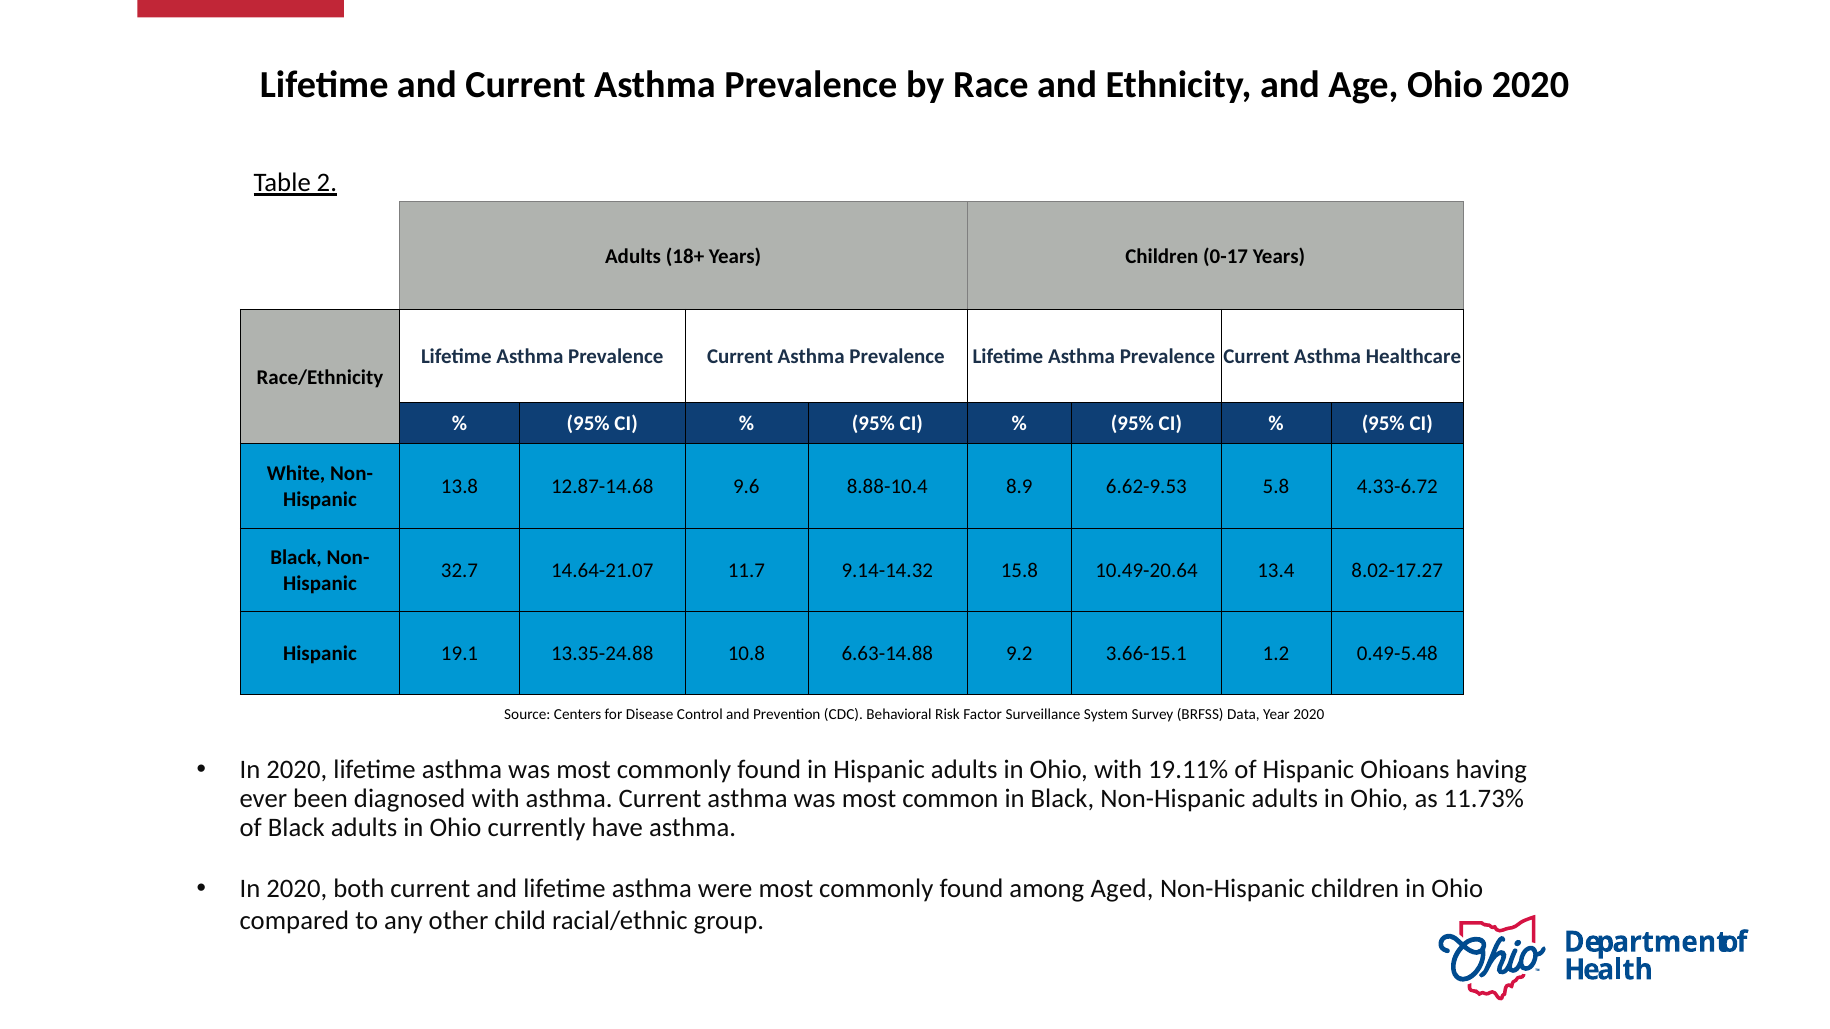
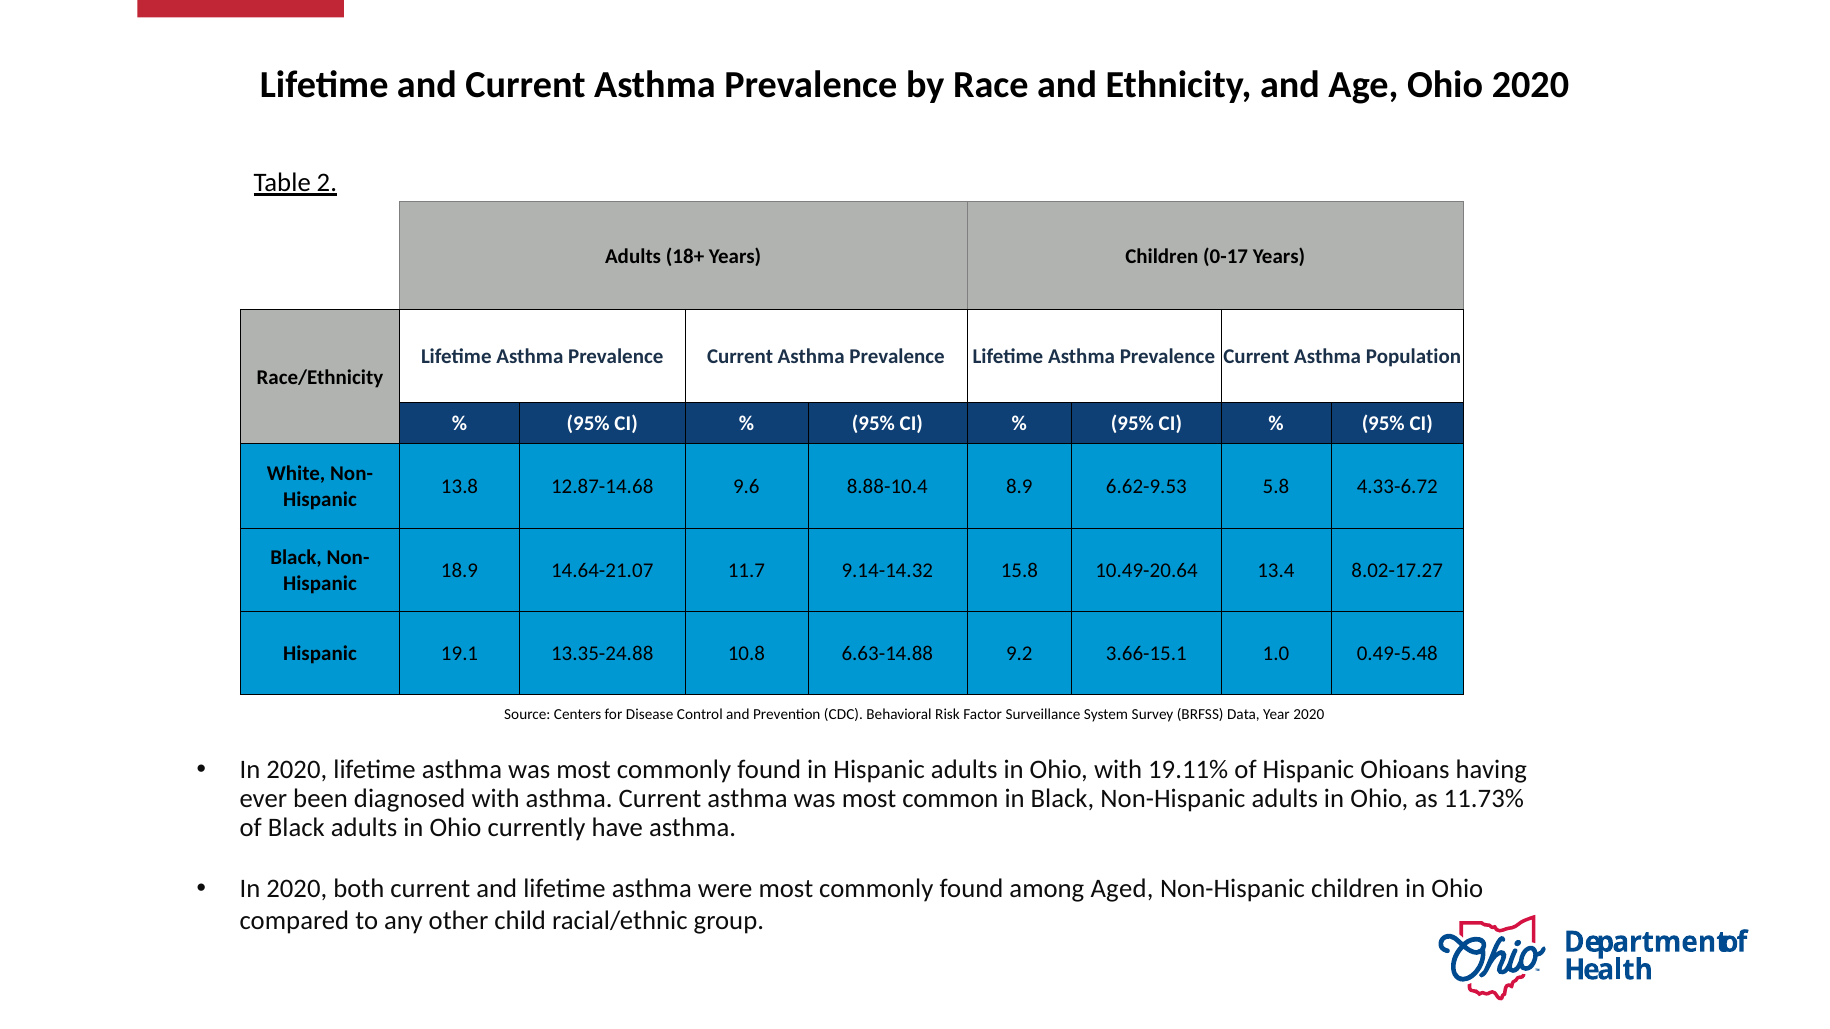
Healthcare: Healthcare -> Population (1413, 357)
32.7: 32.7 -> 18.9 (460, 571)
1.2: 1.2 -> 1.0 (1276, 654)
